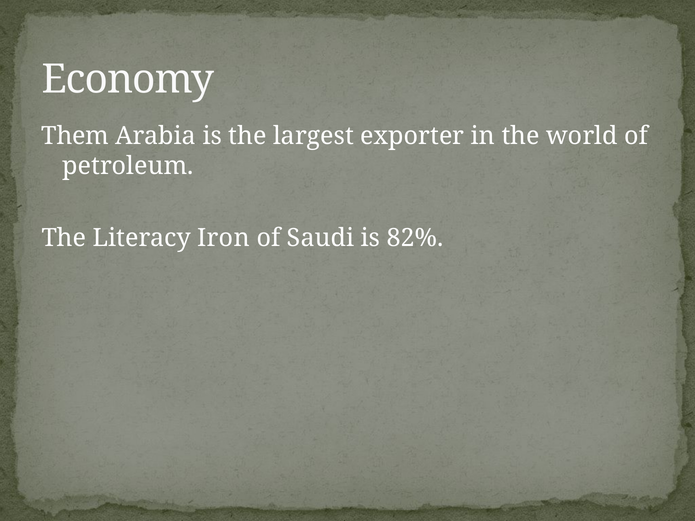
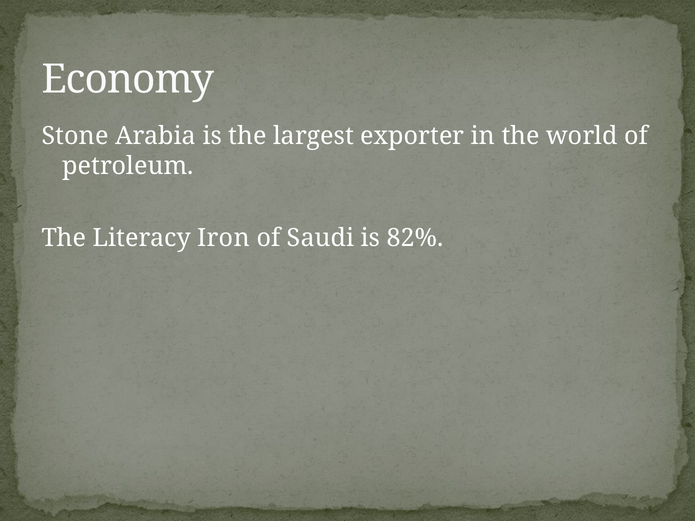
Them: Them -> Stone (75, 136)
